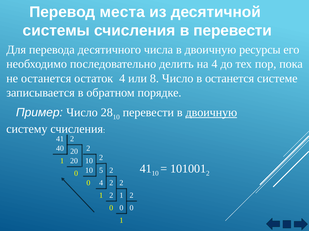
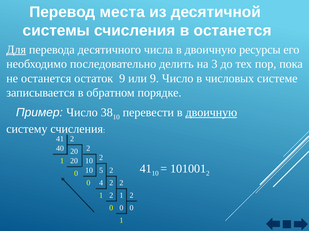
в перевести: перевести -> останется (233, 31)
Для underline: none -> present (16, 50)
на 4: 4 -> 3 (214, 64)
остаток 4: 4 -> 9 (122, 79)
или 8: 8 -> 9 (154, 79)
в останется: останется -> числовых (230, 79)
28: 28 -> 38 (107, 113)
